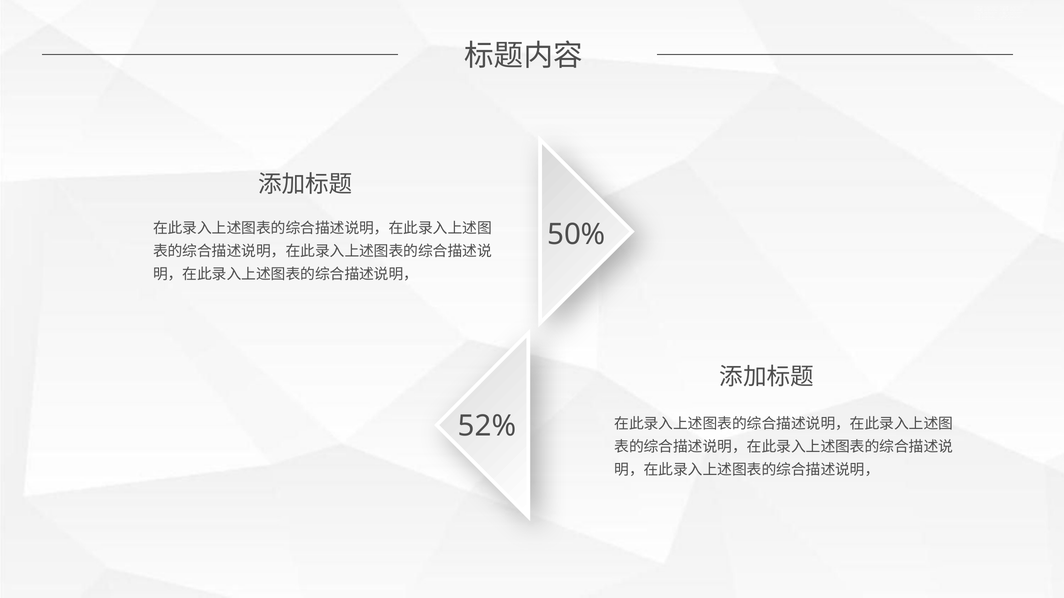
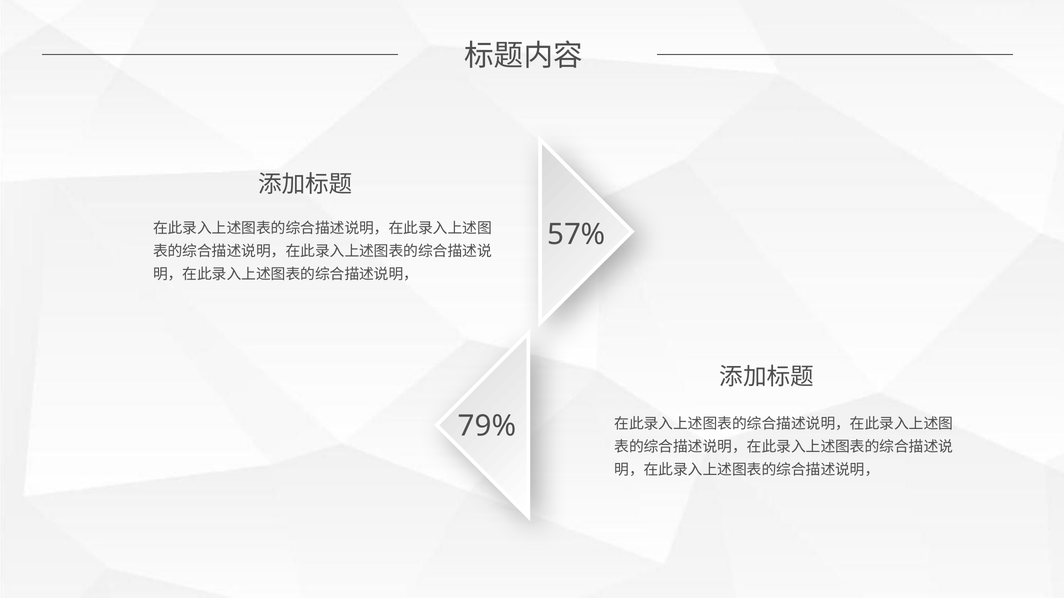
50%: 50% -> 57% (576, 235)
52%: 52% -> 79% (487, 426)
